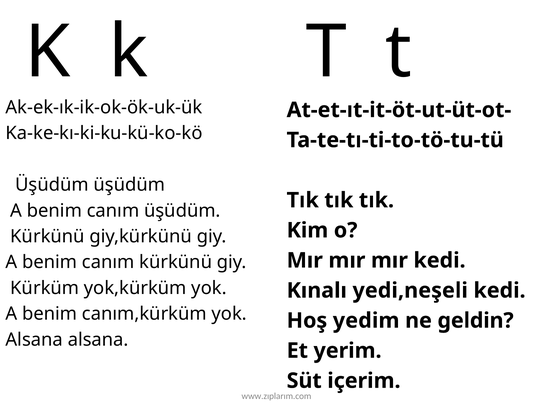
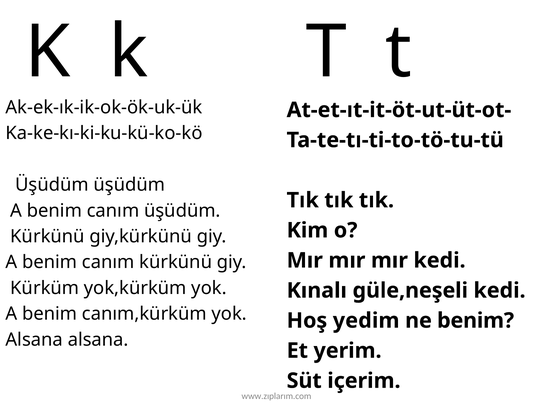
yedi,neşeli: yedi,neşeli -> güle,neşeli (410, 290)
ne geldin: geldin -> benim (476, 320)
